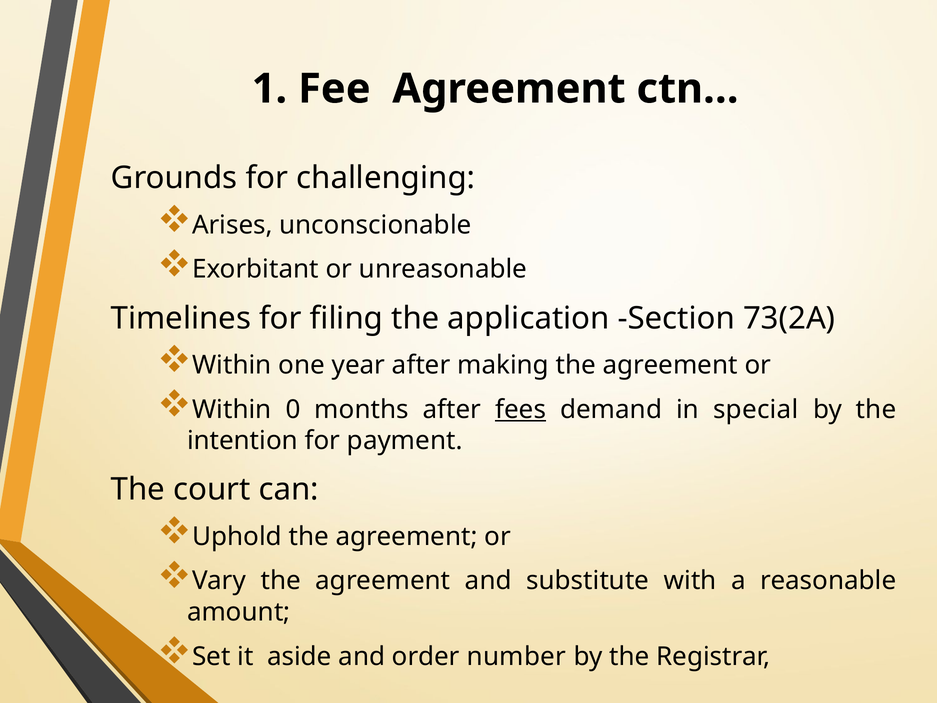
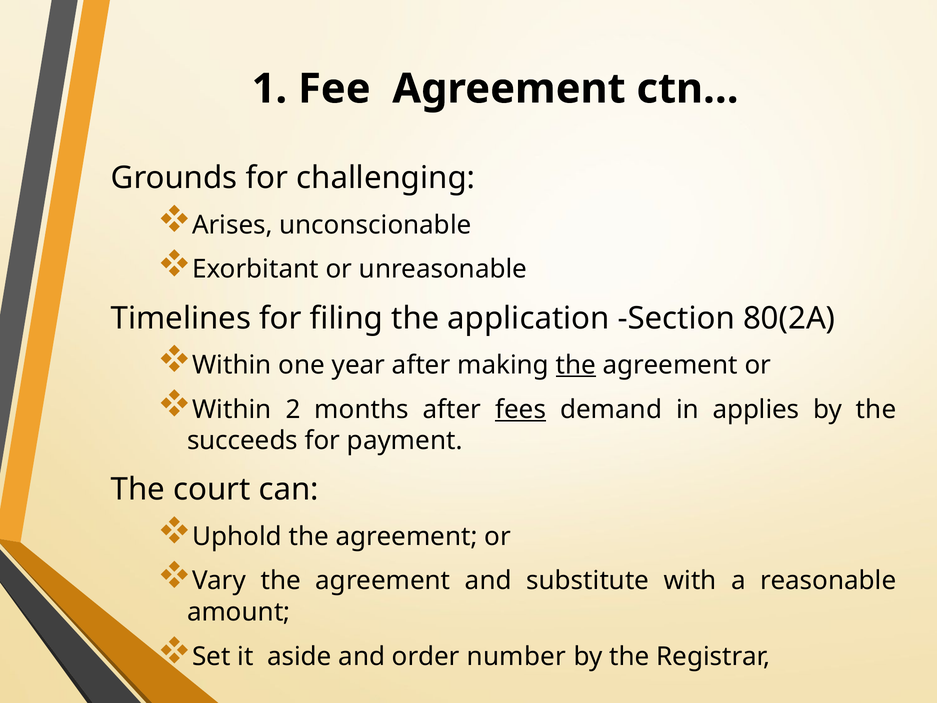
73(2A: 73(2A -> 80(2A (789, 318)
the underline: none -> present (576, 365)
0: 0 -> 2 (293, 409)
special: special -> applies (756, 409)
intention: intention -> succeeds (242, 441)
